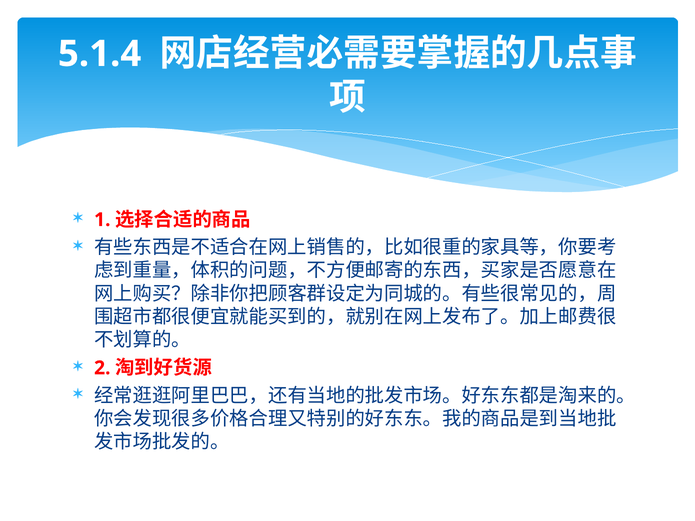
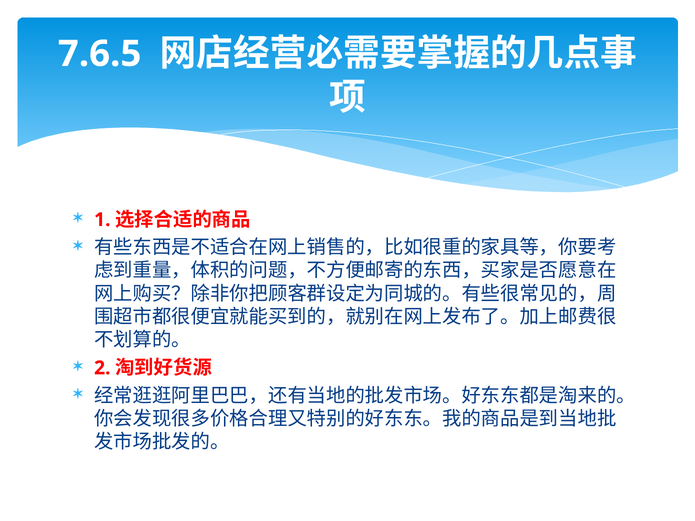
5.1.4: 5.1.4 -> 7.6.5 (100, 54)
